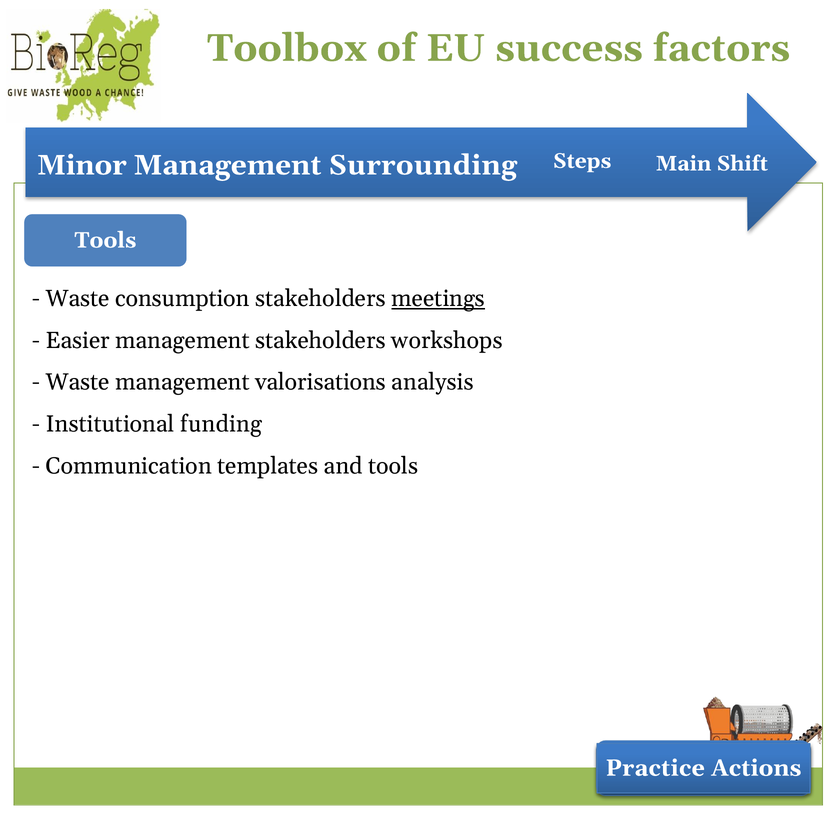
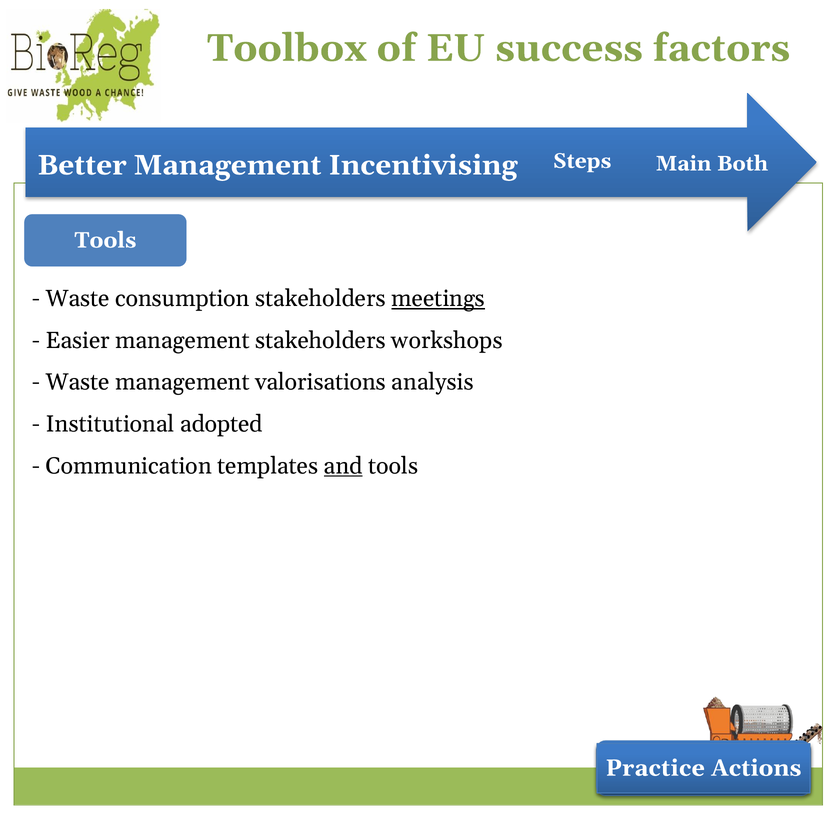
Minor: Minor -> Better (82, 165)
Surrounding: Surrounding -> Incentivising (423, 165)
Shift: Shift -> Both (742, 164)
funding: funding -> adopted (221, 424)
and underline: none -> present (343, 466)
